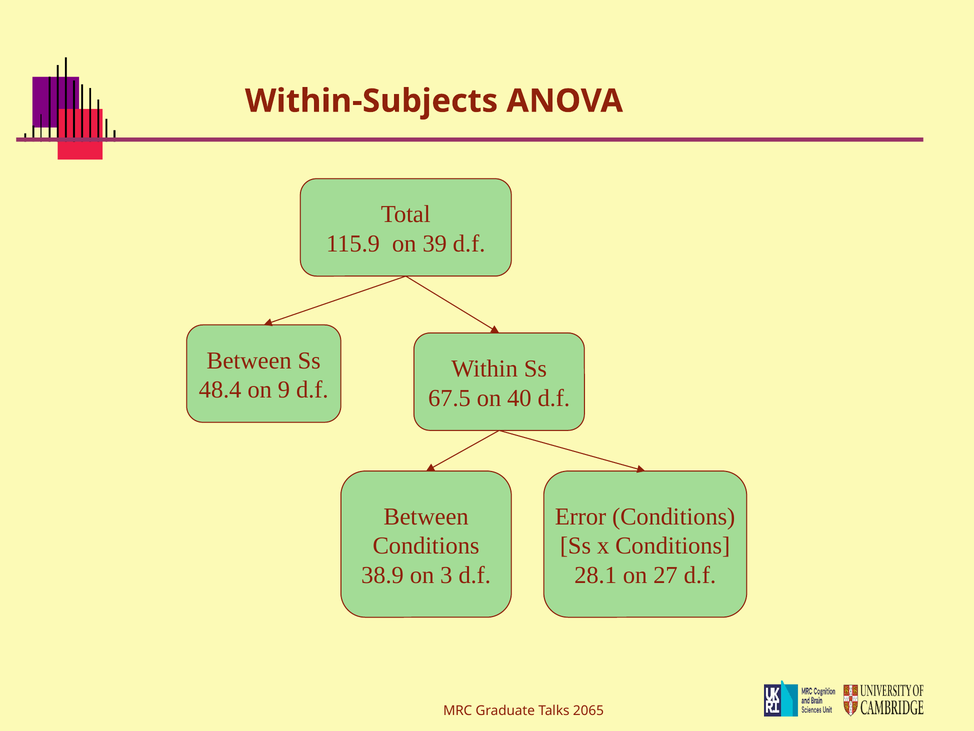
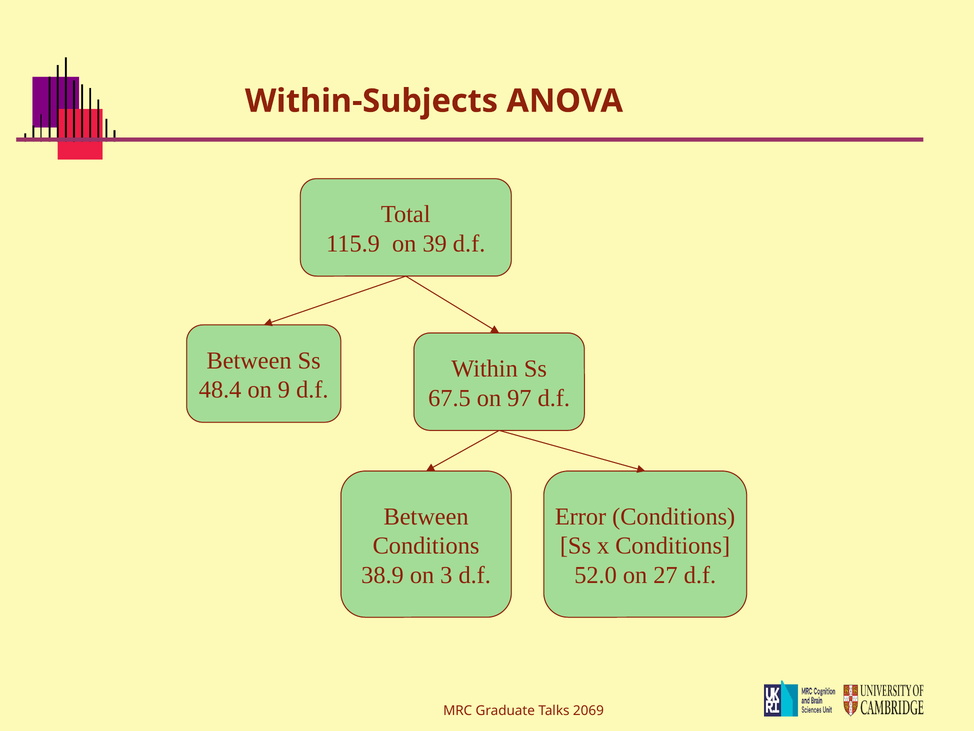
40: 40 -> 97 (519, 398)
28.1: 28.1 -> 52.0 (596, 575)
2065: 2065 -> 2069 (588, 710)
